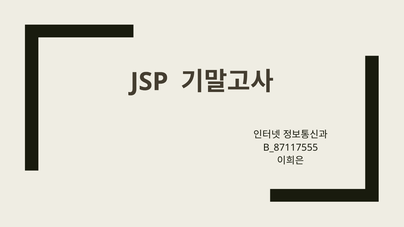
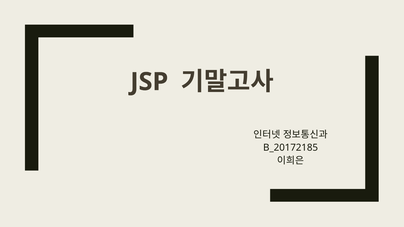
B_87117555: B_87117555 -> B_20172185 (291, 148)
